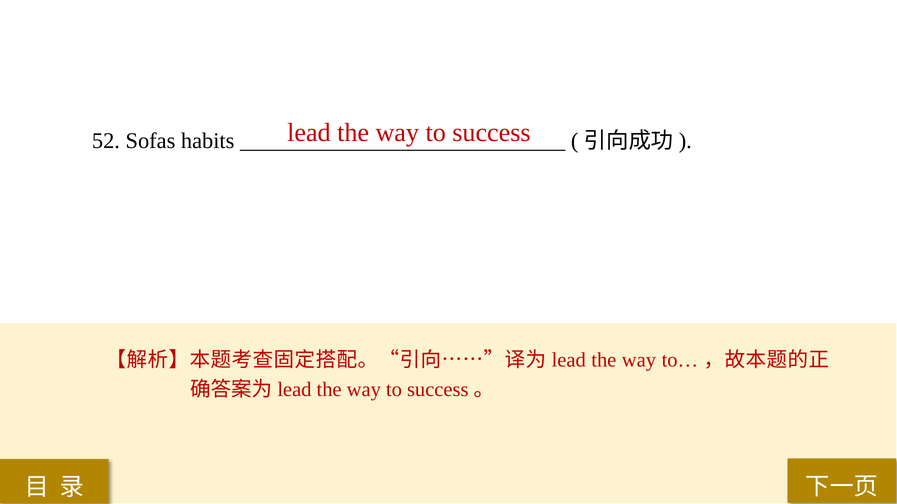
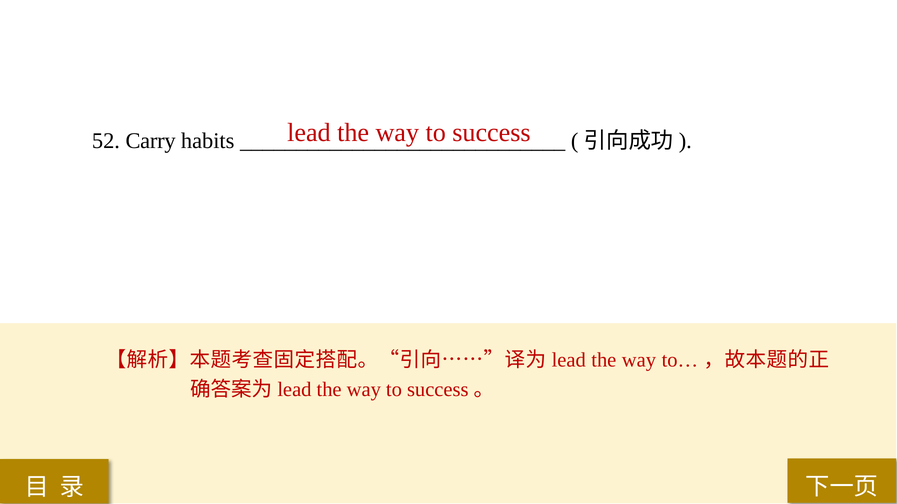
Sofas: Sofas -> Carry (151, 141)
